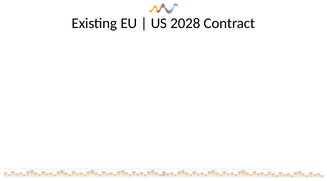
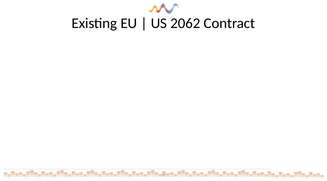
2028: 2028 -> 2062 (185, 23)
